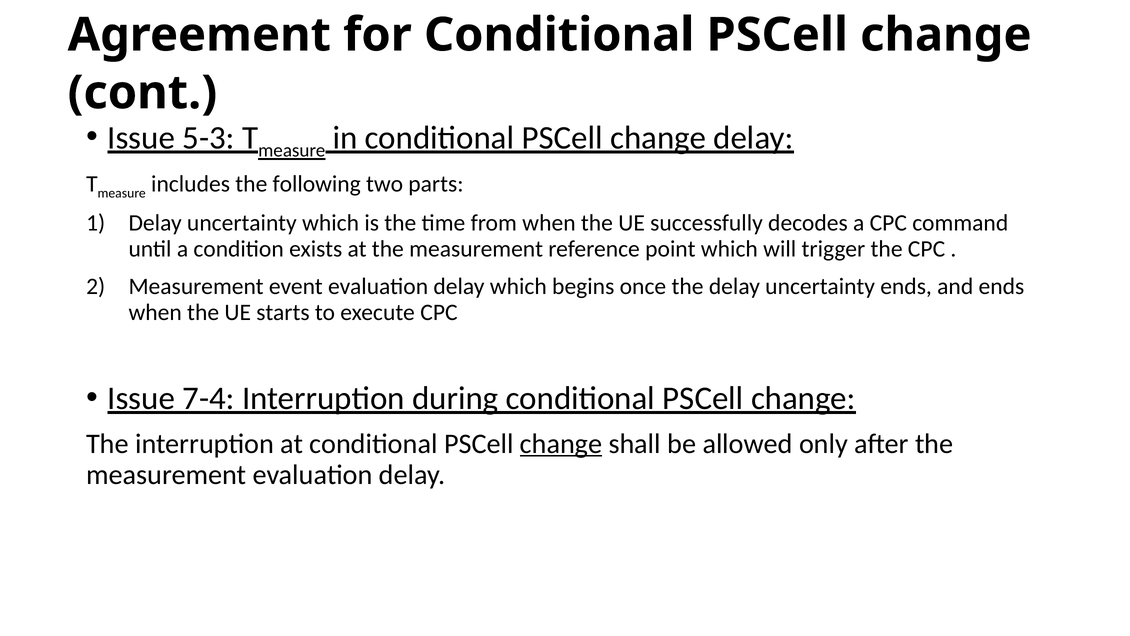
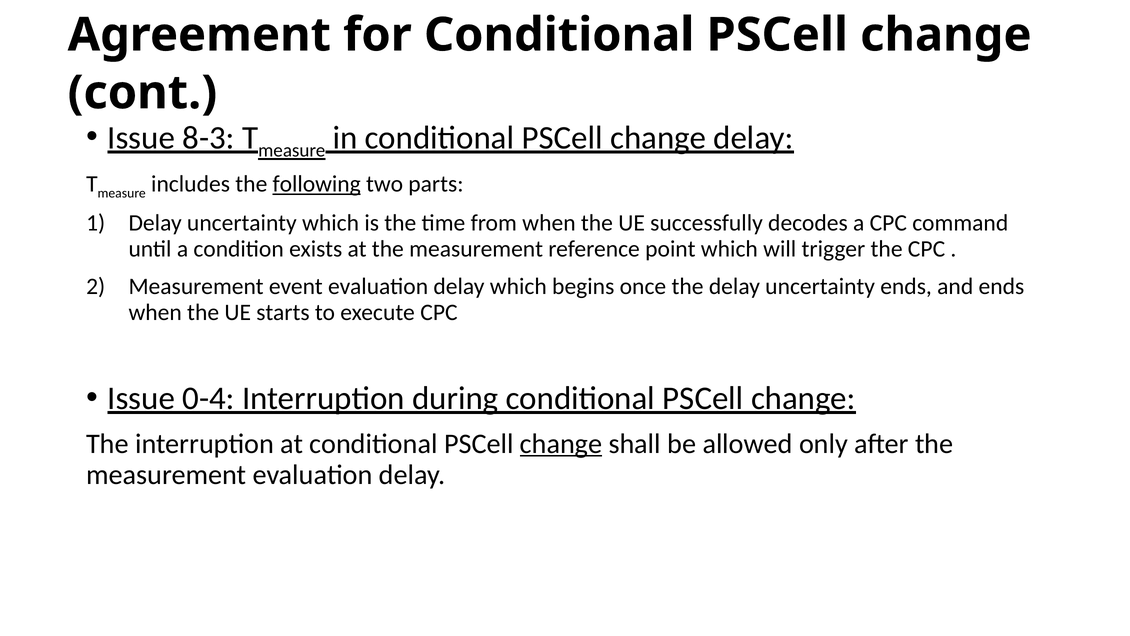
5-3: 5-3 -> 8-3 (208, 138)
following underline: none -> present (317, 184)
7-4: 7-4 -> 0-4 (208, 398)
